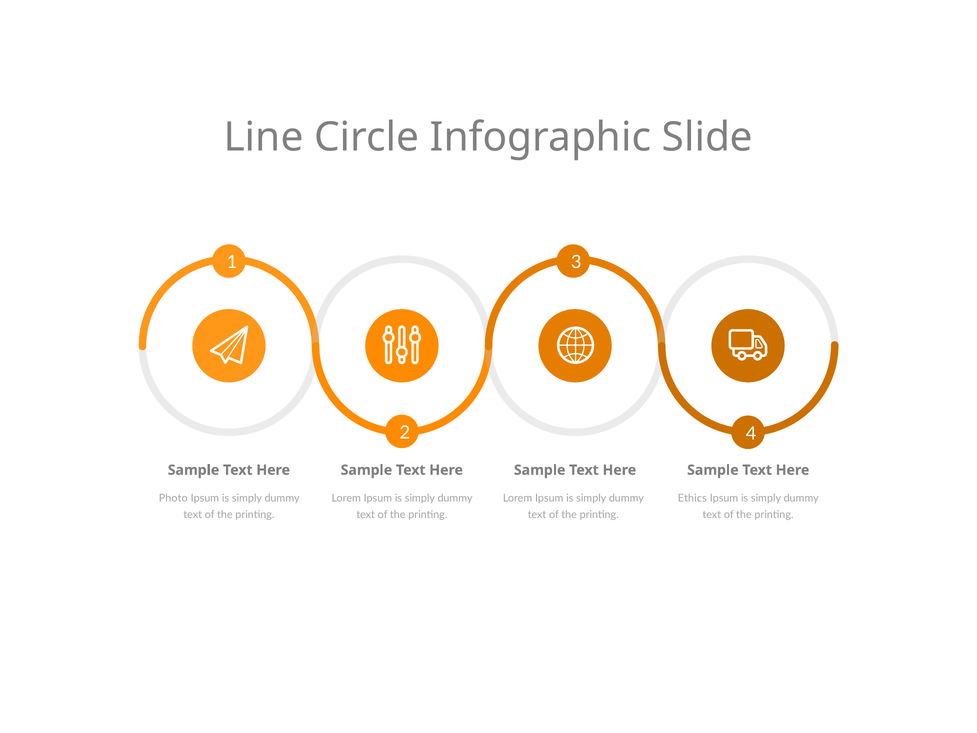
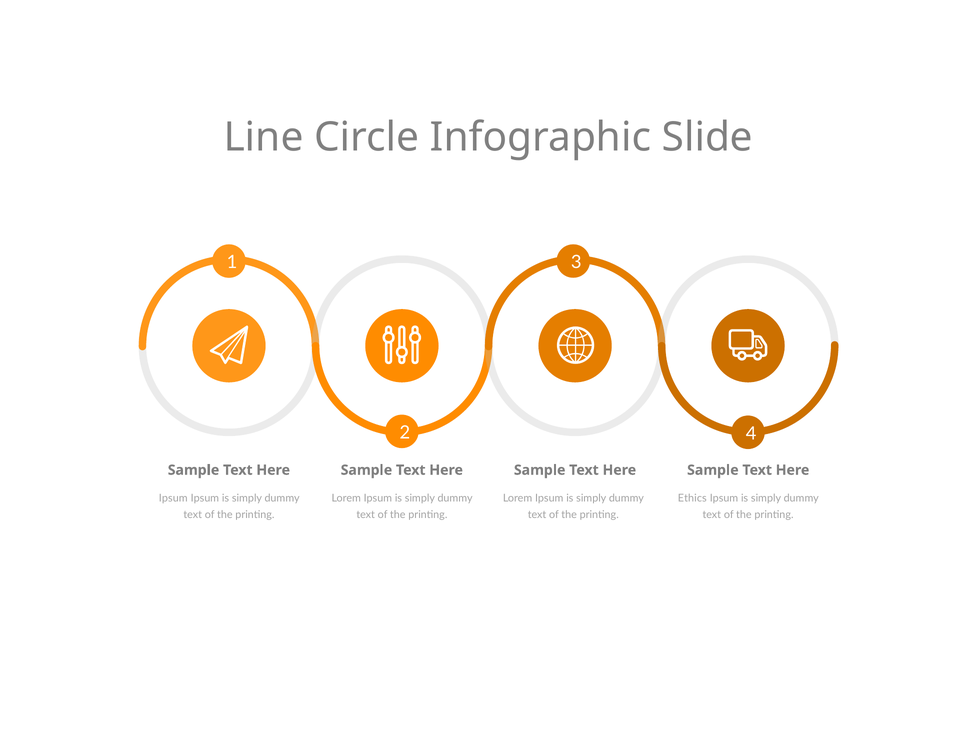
Photo: Photo -> Ipsum (173, 498)
